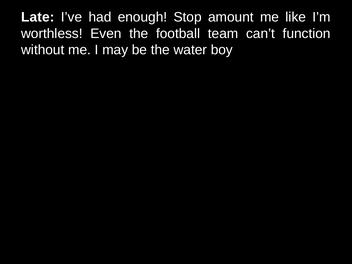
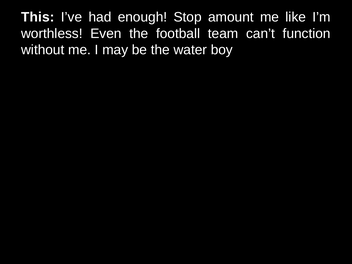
Late: Late -> This (38, 17)
